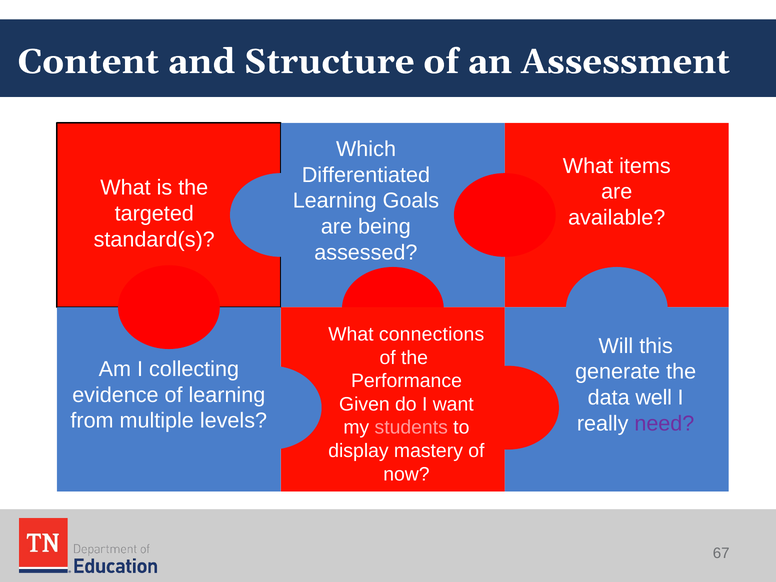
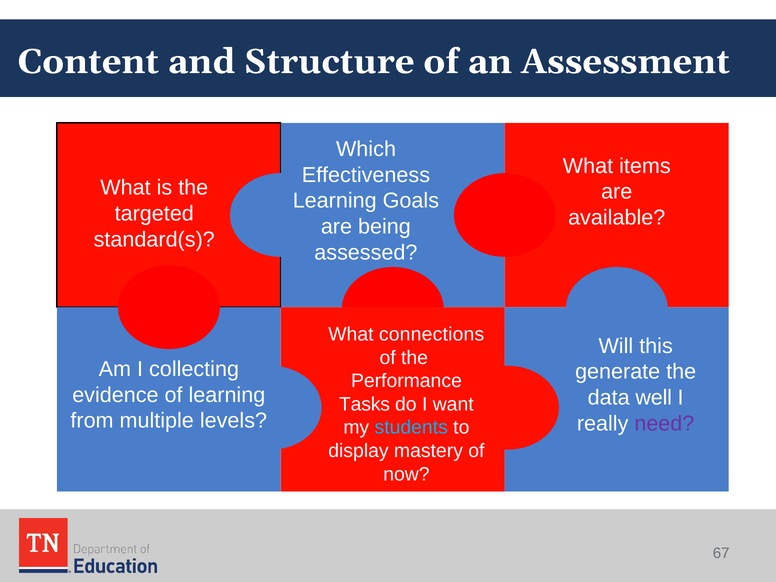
Differentiated: Differentiated -> Effectiveness (366, 175)
Given: Given -> Tasks (364, 404)
students colour: pink -> light blue (411, 428)
